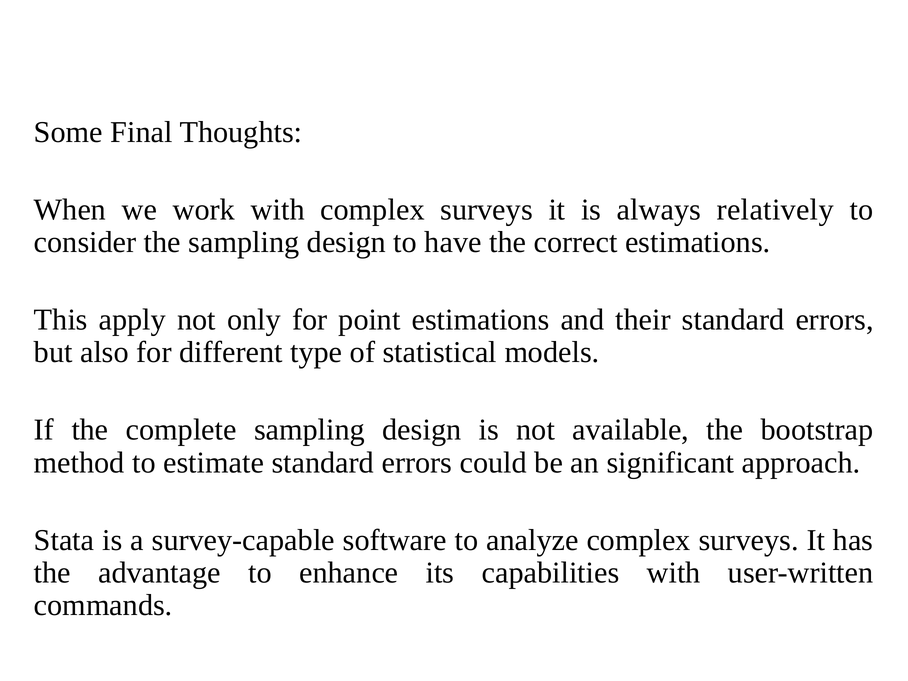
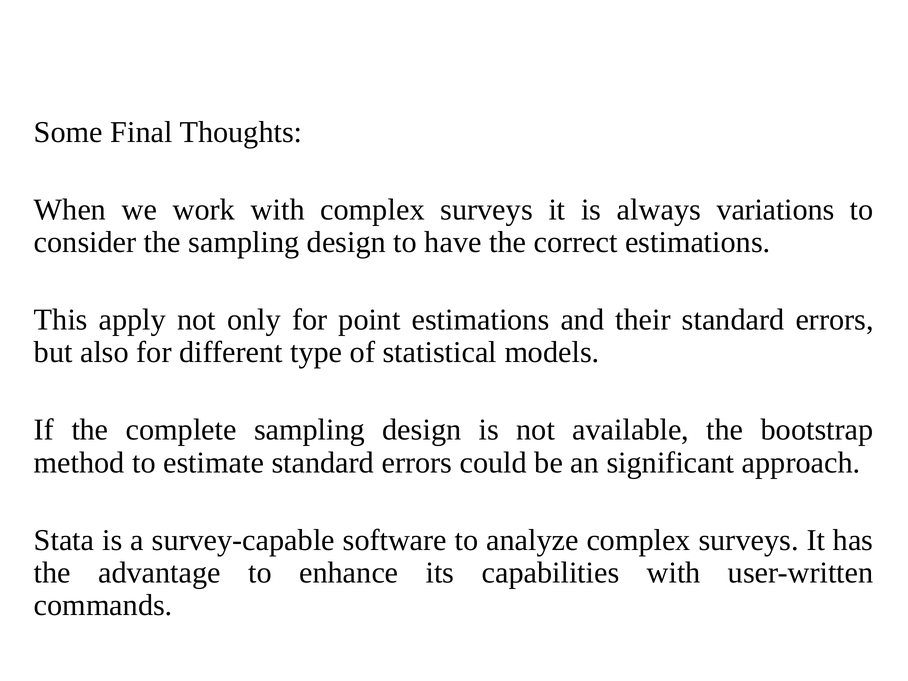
relatively: relatively -> variations (775, 210)
